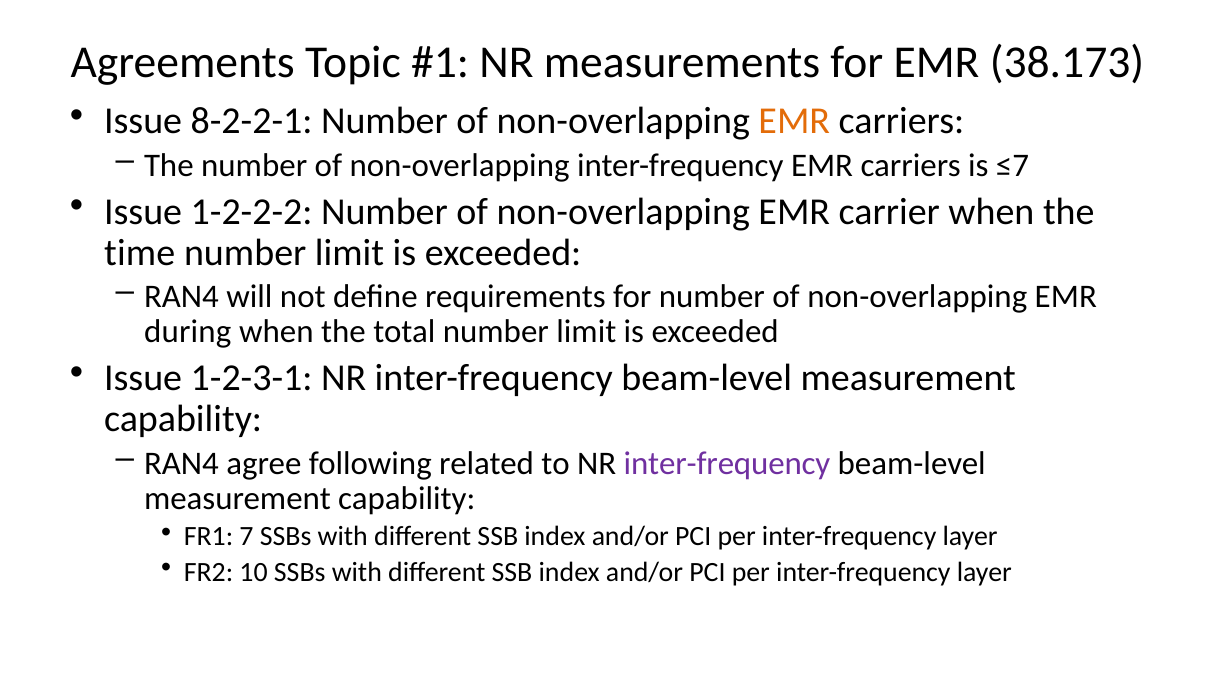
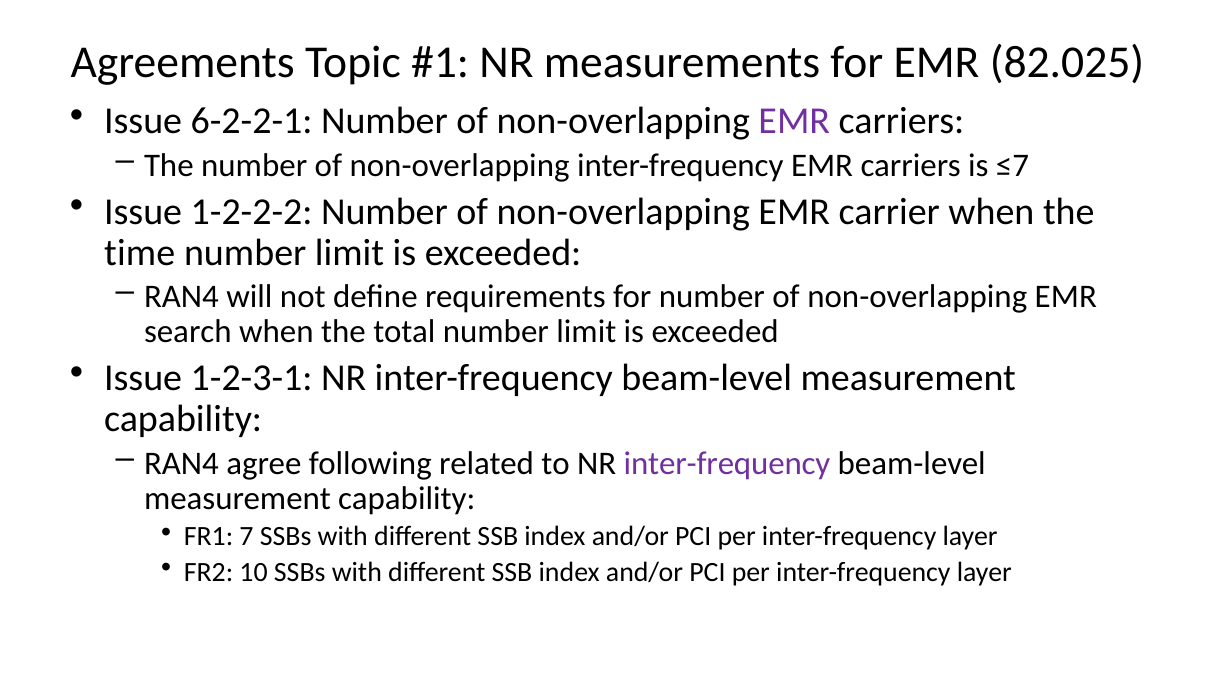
38.173: 38.173 -> 82.025 (1067, 62)
8-2-2-1: 8-2-2-1 -> 6-2-2-1 (252, 121)
EMR colour: orange -> purple (794, 121)
during: during -> search (188, 332)
